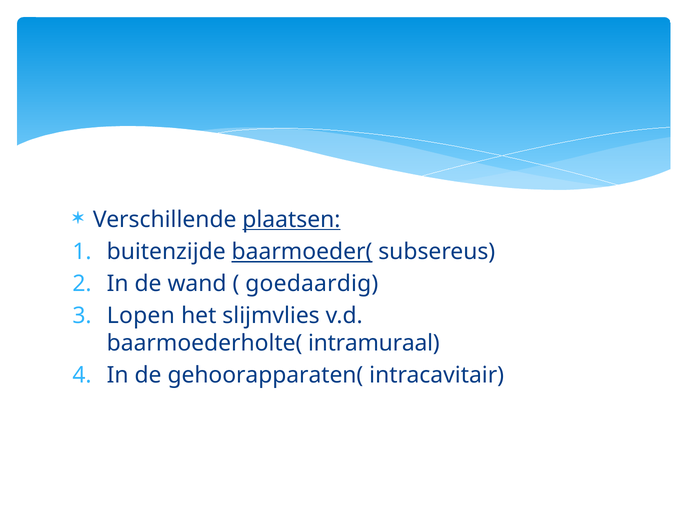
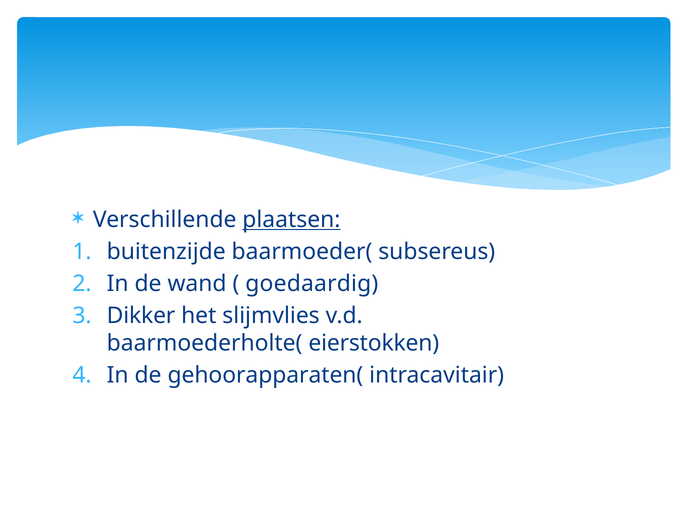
baarmoeder( underline: present -> none (302, 252)
Lopen: Lopen -> Dikker (141, 316)
intramuraal: intramuraal -> eierstokken (374, 343)
